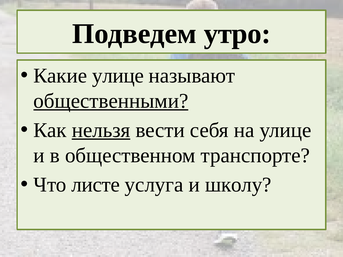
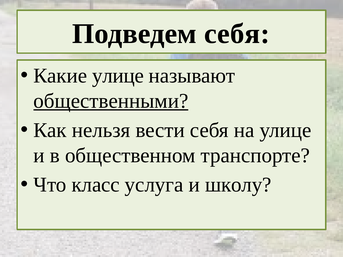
Подведем утро: утро -> себя (237, 34)
нельзя underline: present -> none (101, 130)
листе: листе -> класс (96, 185)
